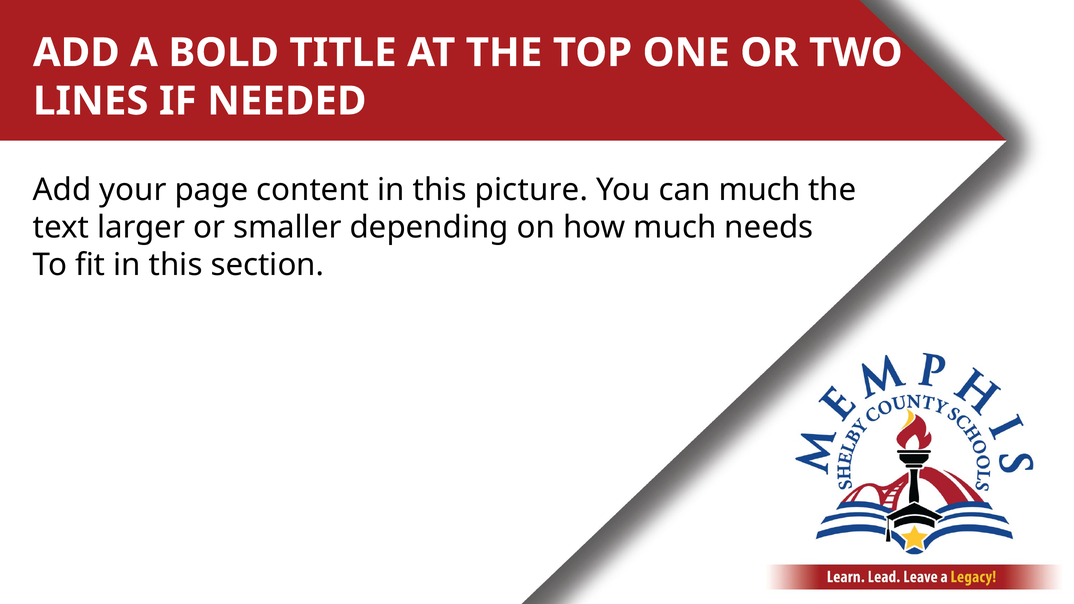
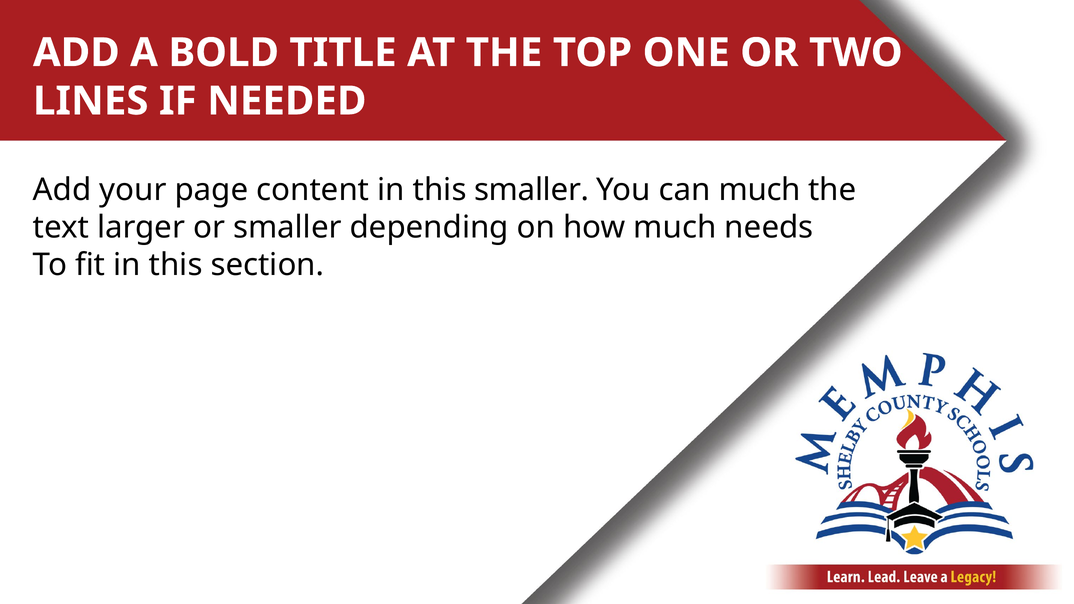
this picture: picture -> smaller (532, 190)
